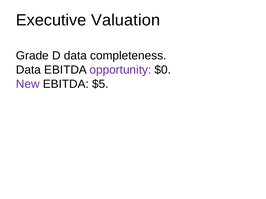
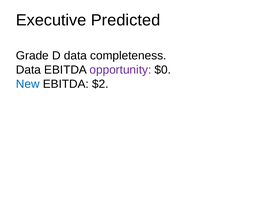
Valuation: Valuation -> Predicted (126, 20)
New colour: purple -> blue (28, 84)
$5: $5 -> $2 (100, 84)
